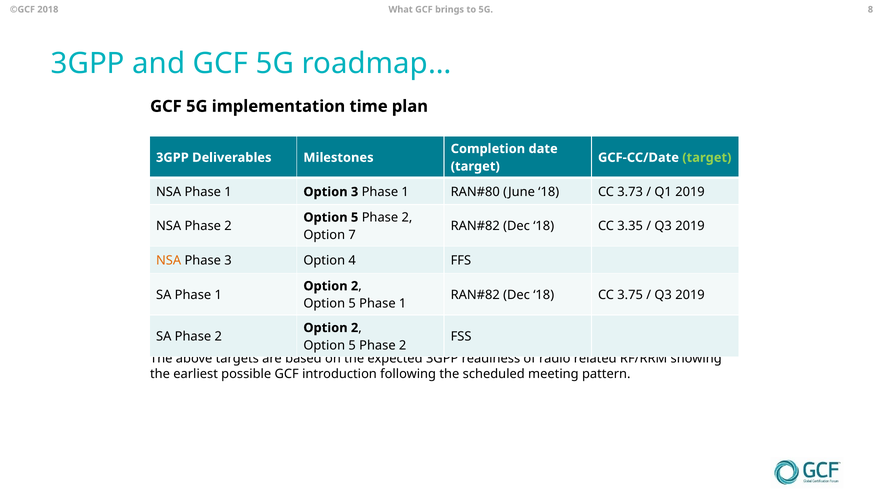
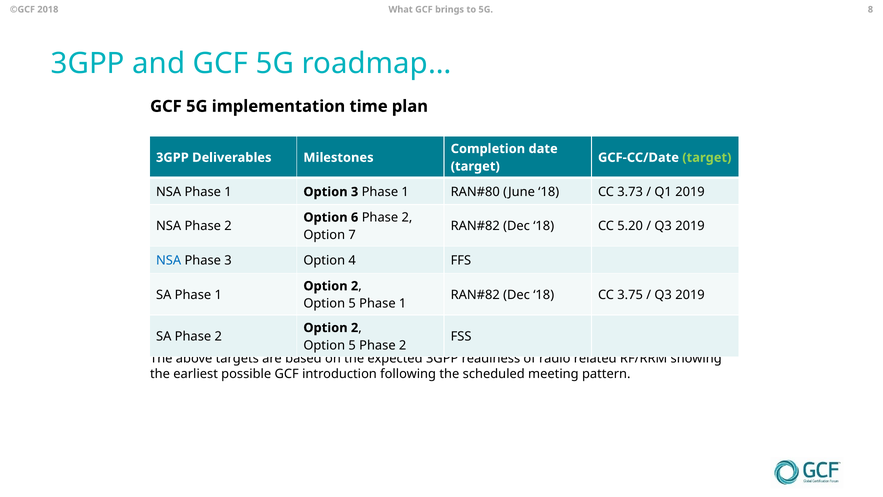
5: 5 -> 6 (355, 217)
3.35: 3.35 -> 5.20 (630, 226)
NSA colour: orange -> blue (169, 260)
